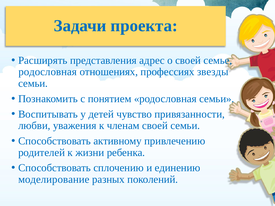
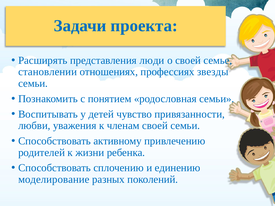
адрес: адрес -> люди (152, 60)
родословная: родословная -> становлении (48, 72)
